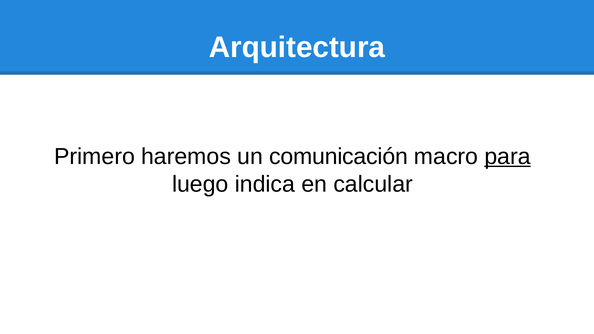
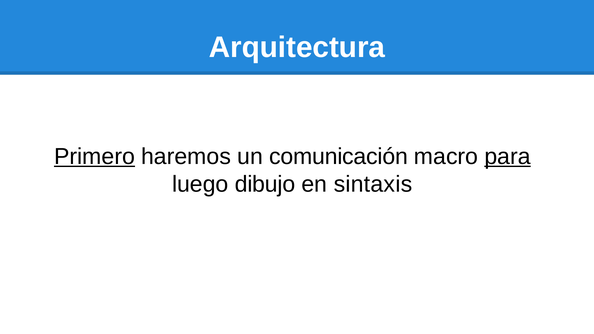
Primero underline: none -> present (95, 157)
indica: indica -> dibujo (265, 184)
calcular: calcular -> sintaxis (373, 184)
